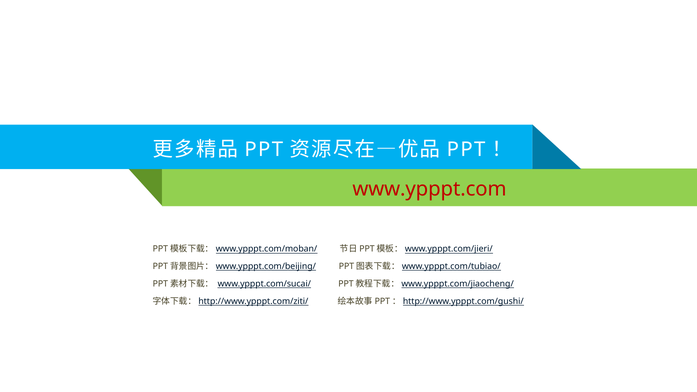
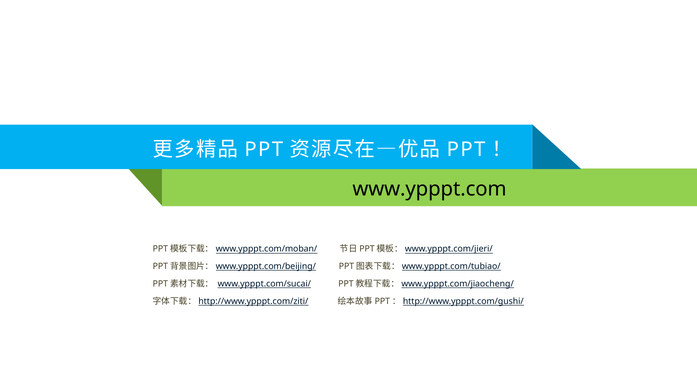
www.ypppt.com colour: red -> black (429, 189)
